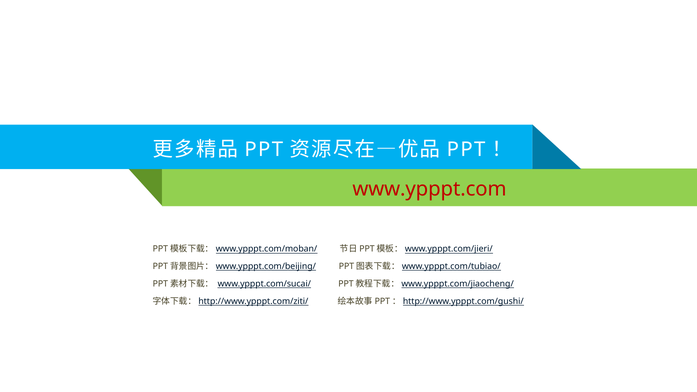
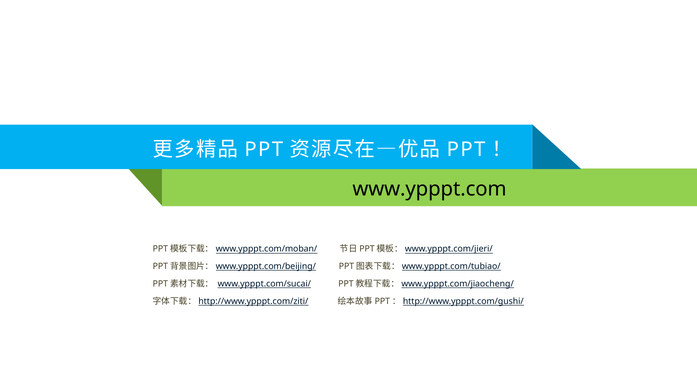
www.ypppt.com colour: red -> black (429, 189)
